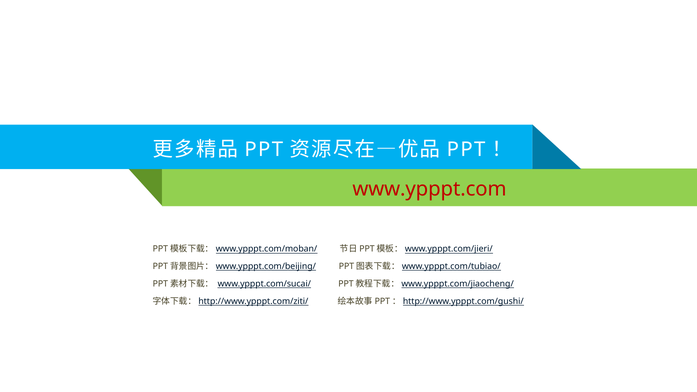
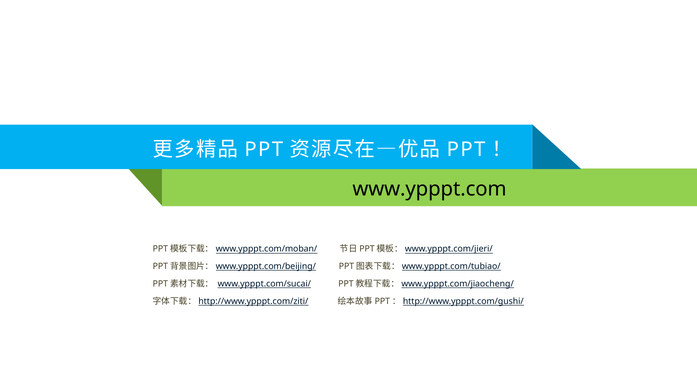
www.ypppt.com colour: red -> black (429, 189)
